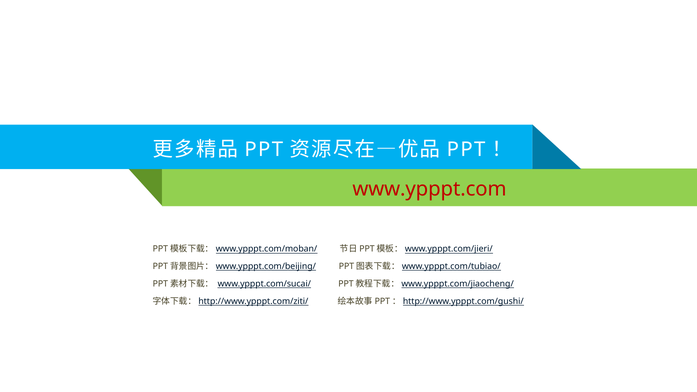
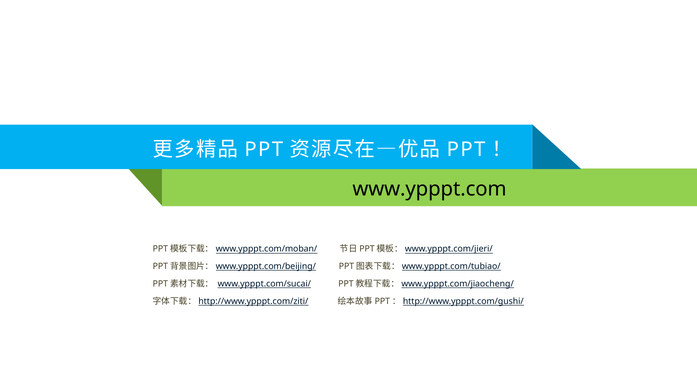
www.ypppt.com colour: red -> black (429, 189)
